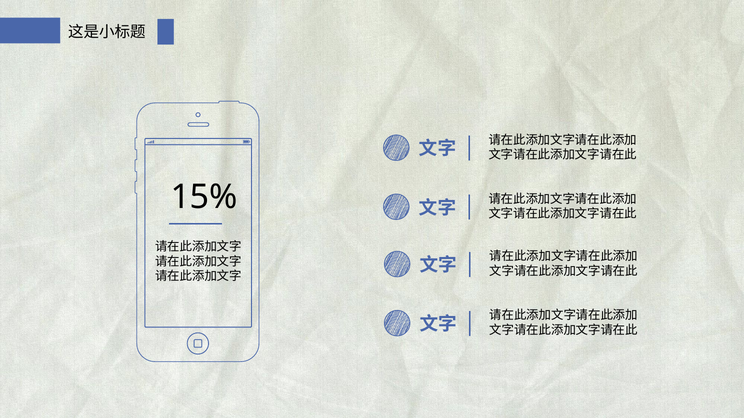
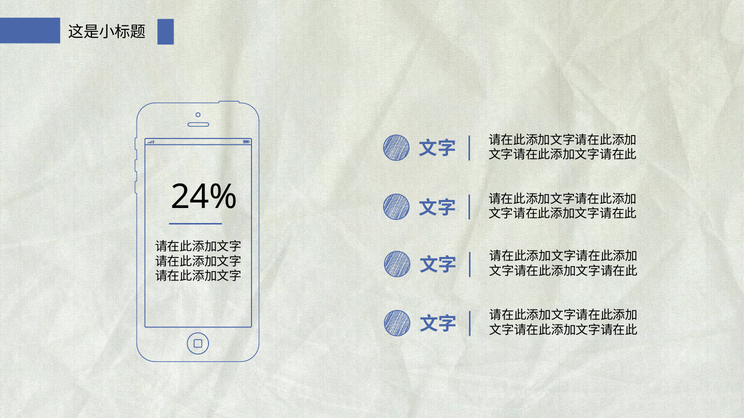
15%: 15% -> 24% (204, 197)
